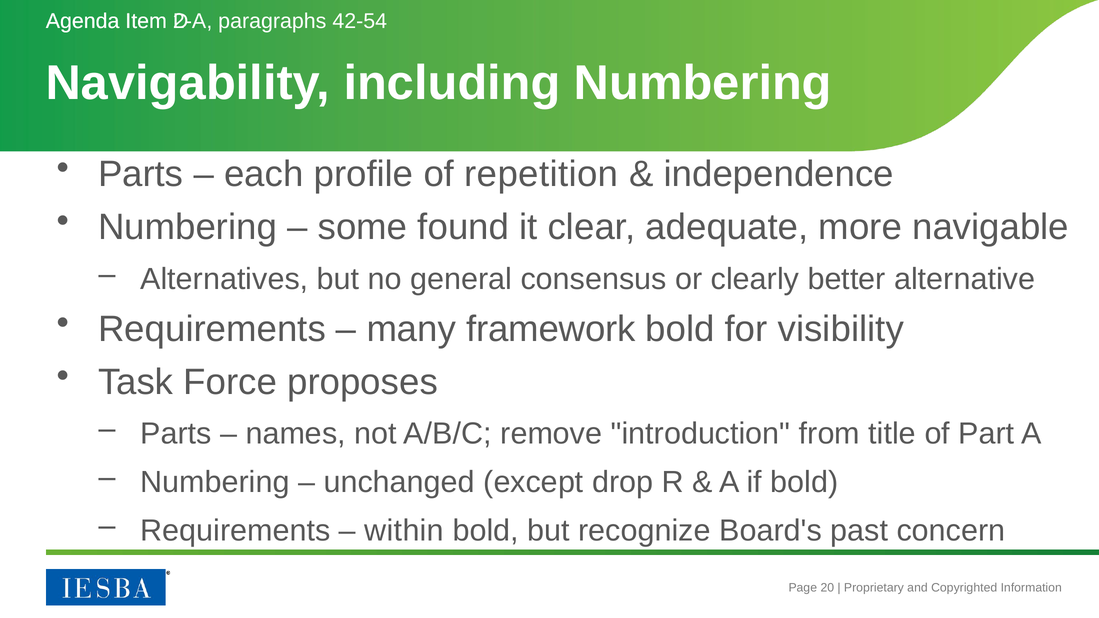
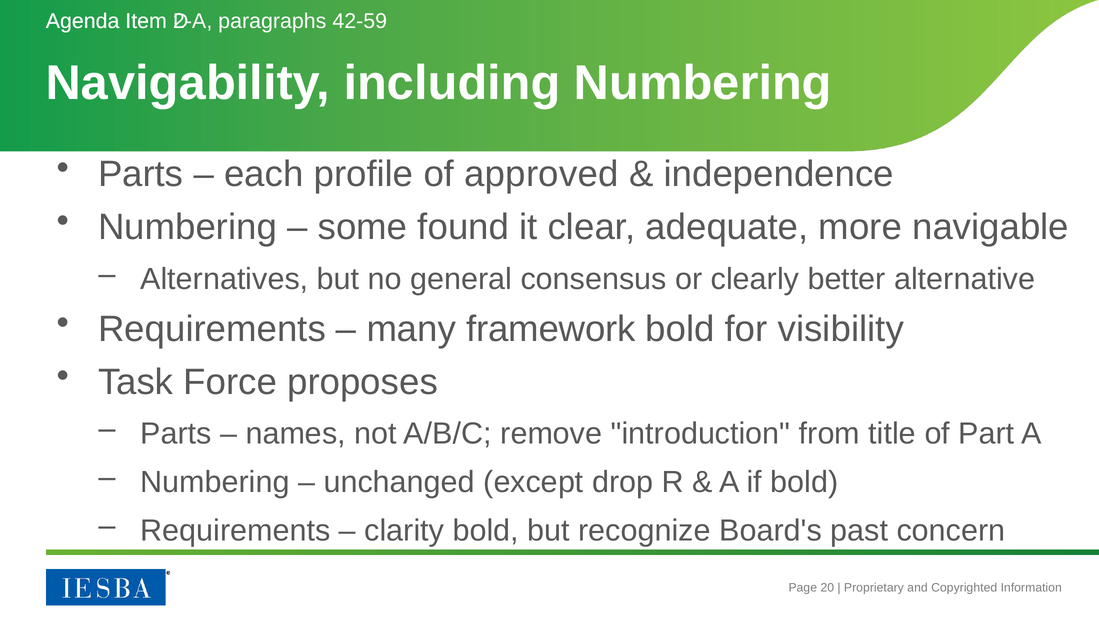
42-54: 42-54 -> 42-59 (360, 21)
repetition: repetition -> approved (541, 174)
within: within -> clarity (404, 531)
